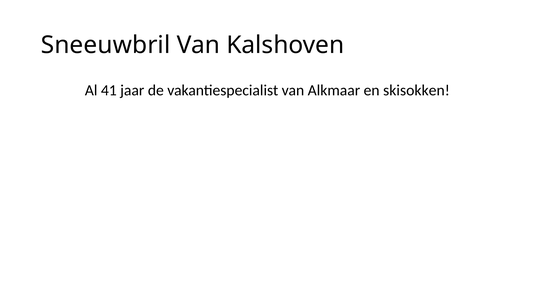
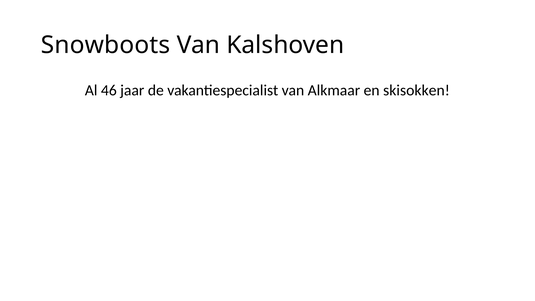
Sneeuwbril: Sneeuwbril -> Snowboots (106, 45)
41: 41 -> 46 (109, 90)
